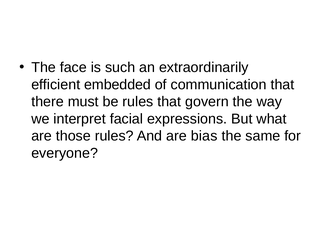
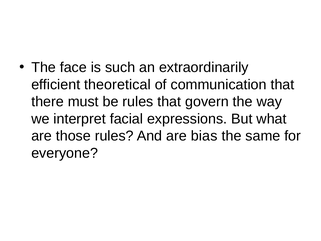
embedded: embedded -> theoretical (117, 84)
